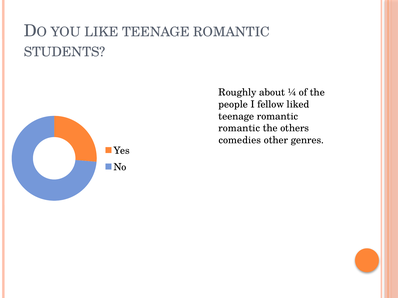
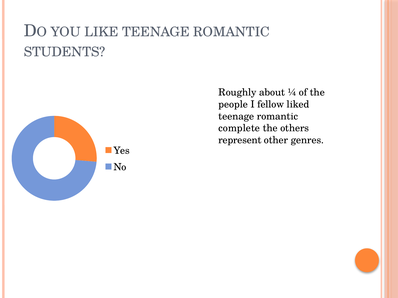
romantic: romantic -> complete (239, 128)
comedies: comedies -> represent (240, 140)
